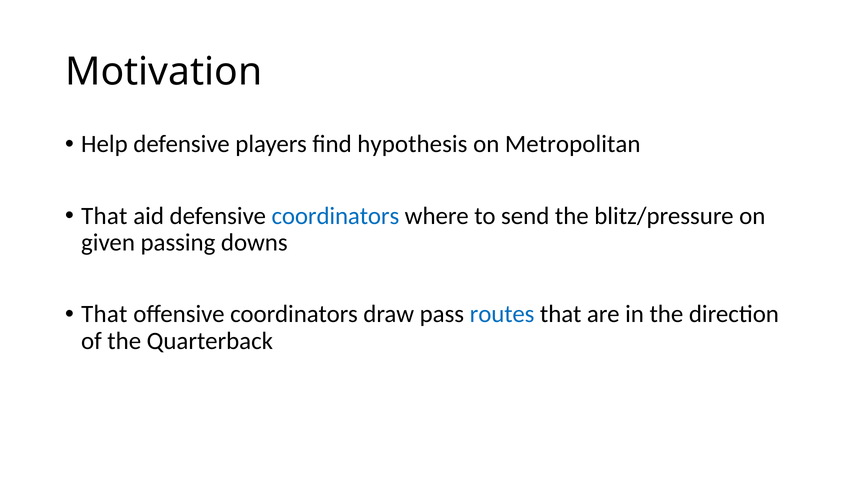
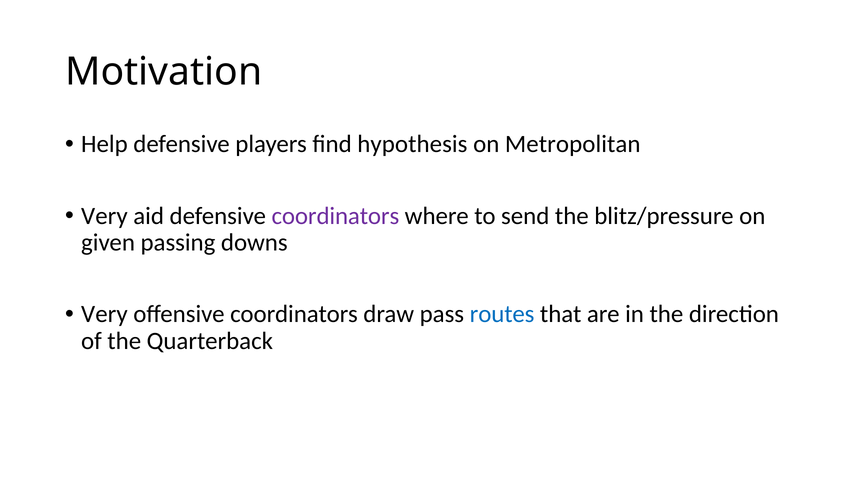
That: That -> Very (104, 216)
coordinators colour: blue -> purple (335, 216)
That: That -> Very (104, 315)
